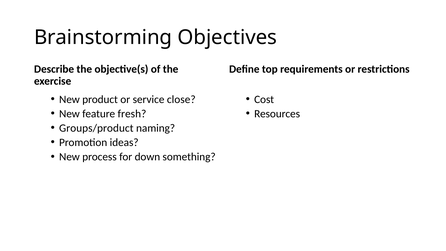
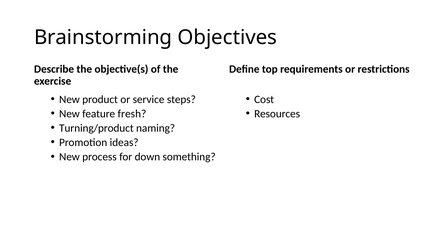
close: close -> steps (181, 99)
Groups/product: Groups/product -> Turning/product (96, 128)
